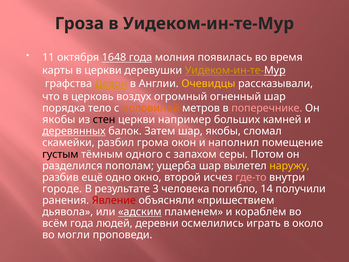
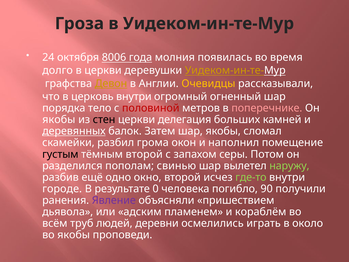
11: 11 -> 24 (48, 57)
1648: 1648 -> 8006 (114, 57)
карты: карты -> долго (58, 70)
церковь воздух: воздух -> внутри (134, 97)
половиной colour: orange -> red (151, 108)
например: например -> делегация (185, 120)
тёмным одного: одного -> второй (144, 154)
ущерба: ущерба -> свинью (176, 166)
наружу colour: yellow -> light green (289, 166)
где-то colour: pink -> light green (251, 177)
3: 3 -> 0 (156, 189)
14: 14 -> 90 (267, 189)
Явление colour: red -> purple (114, 200)
адским underline: present -> none (140, 212)
всём года: года -> труб (82, 223)
во могли: могли -> якобы (74, 235)
